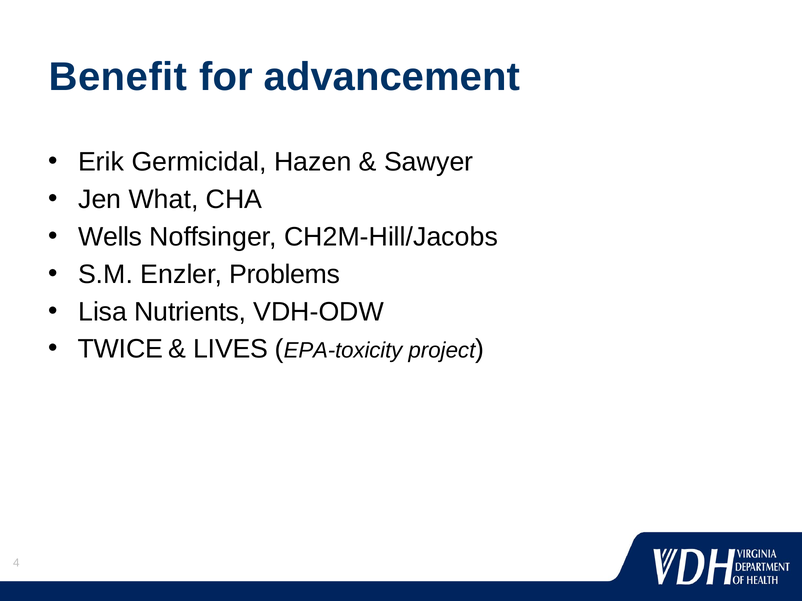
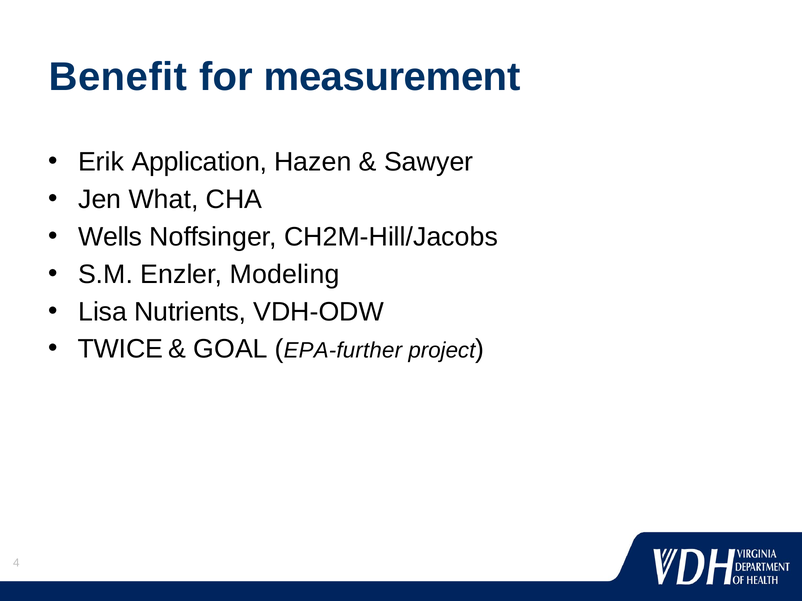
advancement: advancement -> measurement (392, 77)
Germicidal: Germicidal -> Application (199, 162)
Problems: Problems -> Modeling (285, 275)
LIVES: LIVES -> GOAL (231, 349)
EPA-toxicity: EPA-toxicity -> EPA-further (343, 351)
